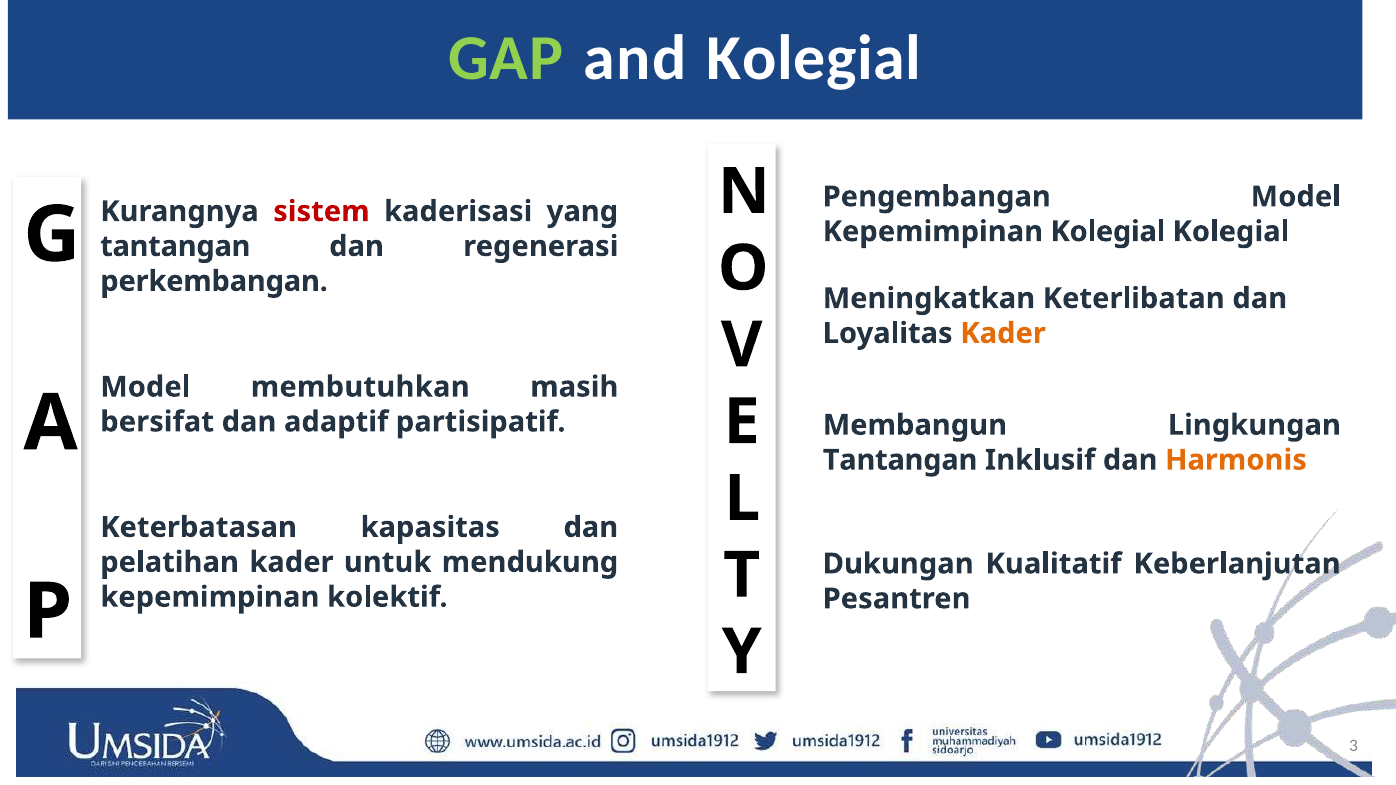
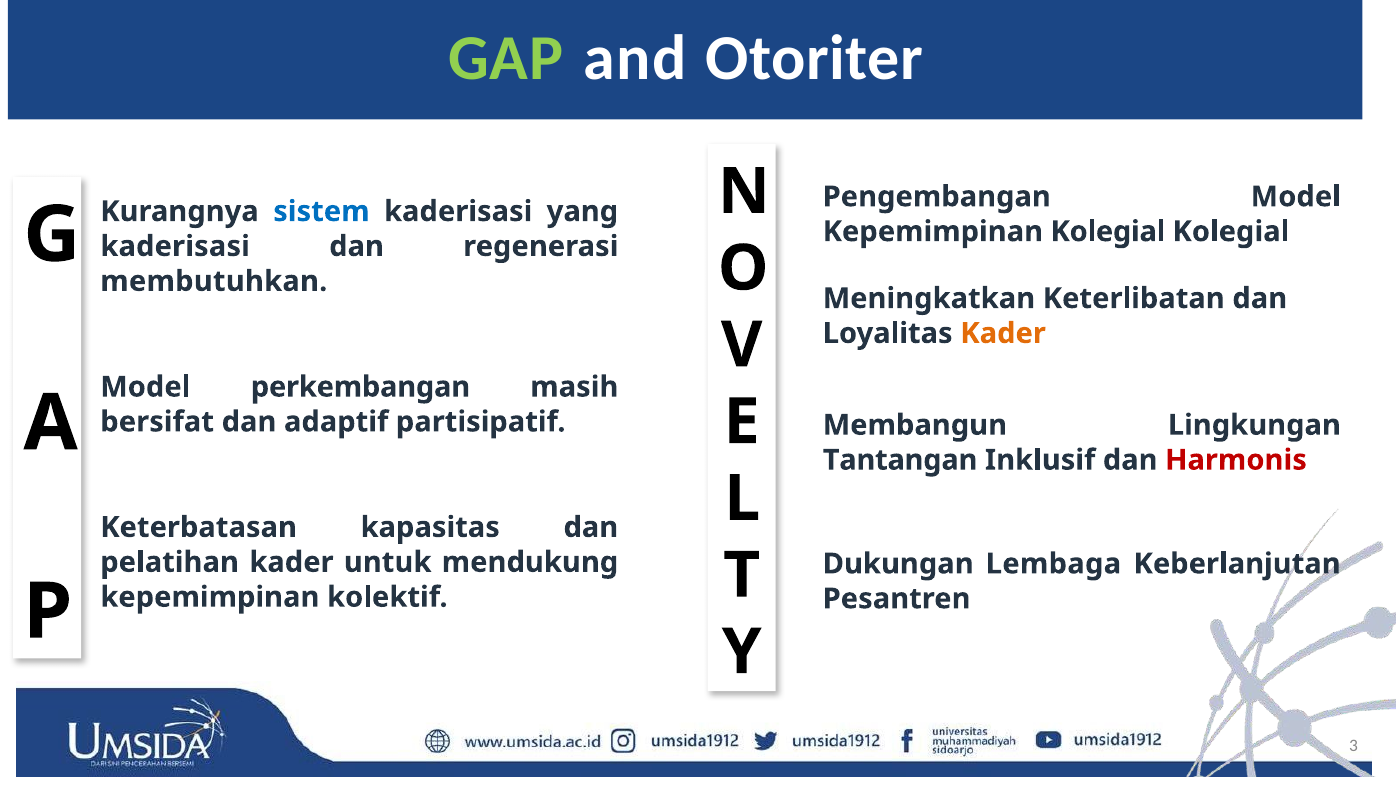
and Kolegial: Kolegial -> Otoriter (814, 58)
sistem colour: red -> blue (321, 212)
tantangan: tantangan -> kaderisasi (175, 246)
perkembangan: perkembangan -> membutuhkan (214, 281)
membutuhkan: membutuhkan -> perkembangan (360, 387)
Harmonis colour: orange -> red (1236, 460)
Kualitatif: Kualitatif -> Lembaga (1053, 564)
